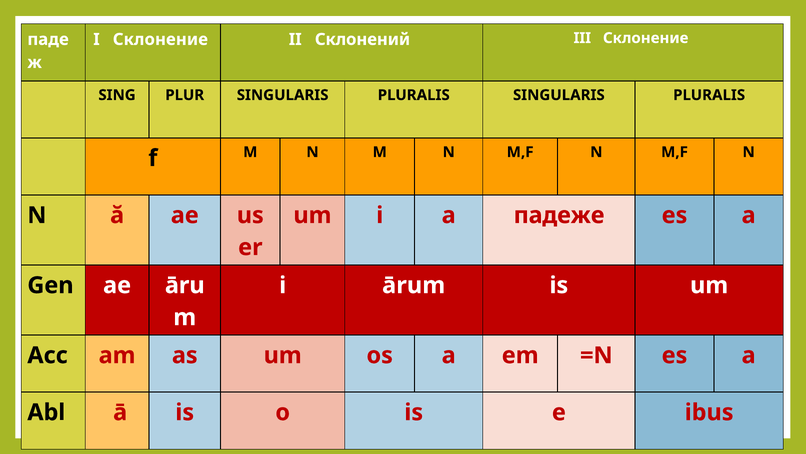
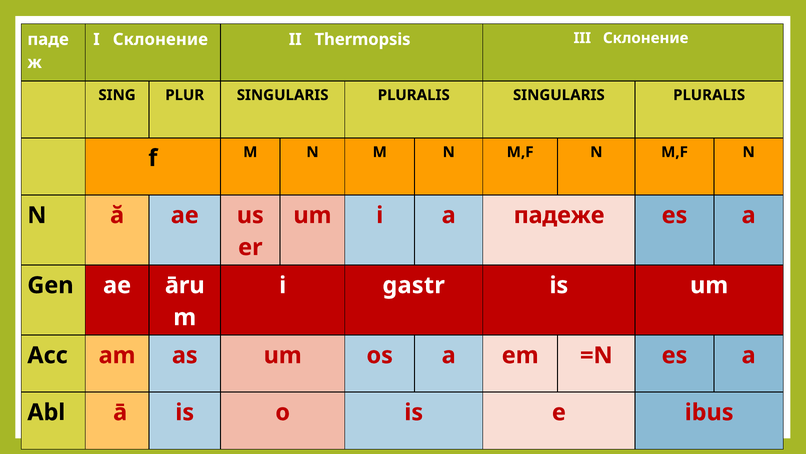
Склонений: Склонений -> Thermopsis (363, 39)
ārum: ārum -> gastr (414, 285)
